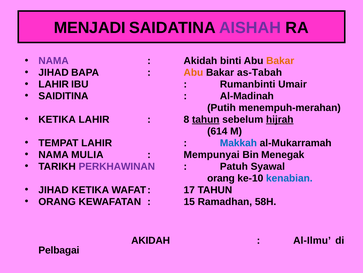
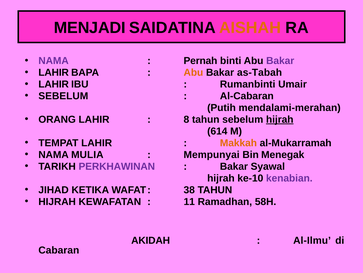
AISHAH colour: purple -> orange (250, 28)
Akidah: Akidah -> Pernah (200, 61)
Bakar colour: orange -> purple (280, 61)
JIHAD: JIHAD -> LAHIR (54, 72)
SAIDITINA: SAIDITINA -> SEBELUM (63, 96)
Al-Madinah: Al-Madinah -> Al-Cabaran (247, 96)
menempuh-merahan: menempuh-merahan -> mendalami-merahan (290, 107)
KETIKA: KETIKA -> ORANG (57, 119)
tahun underline: present -> none (206, 119)
Makkah colour: blue -> orange (238, 143)
Patuh: Patuh -> Bakar (234, 166)
orang: orang -> hijrah (221, 178)
kenabian colour: blue -> purple (289, 178)
17: 17 -> 38 (189, 189)
ORANG: ORANG -> HIJRAH (57, 201)
15: 15 -> 11 (189, 201)
Pelbagai: Pelbagai -> Cabaran (59, 250)
